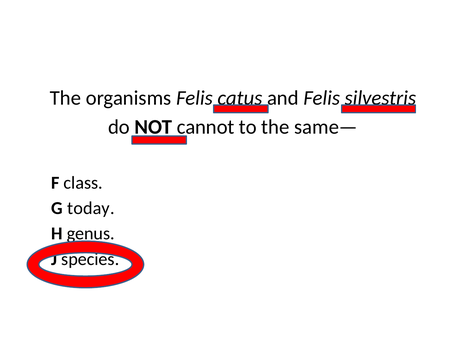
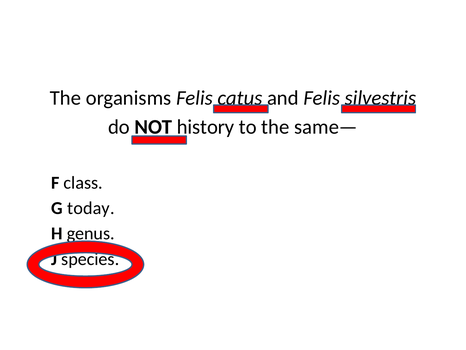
cannot: cannot -> history (206, 127)
